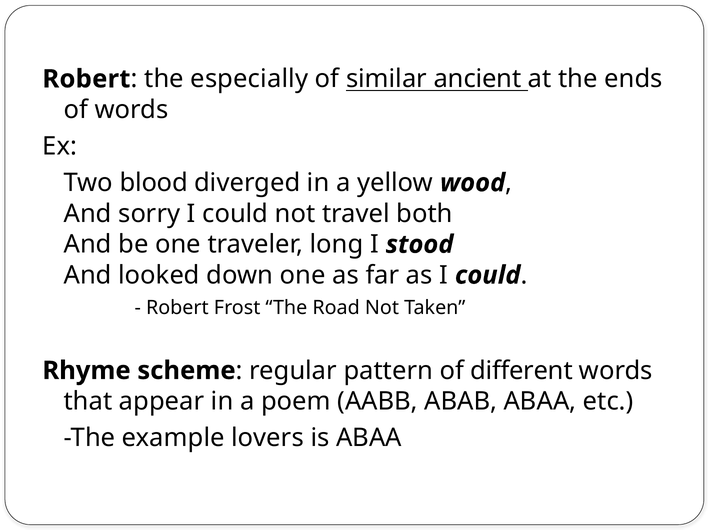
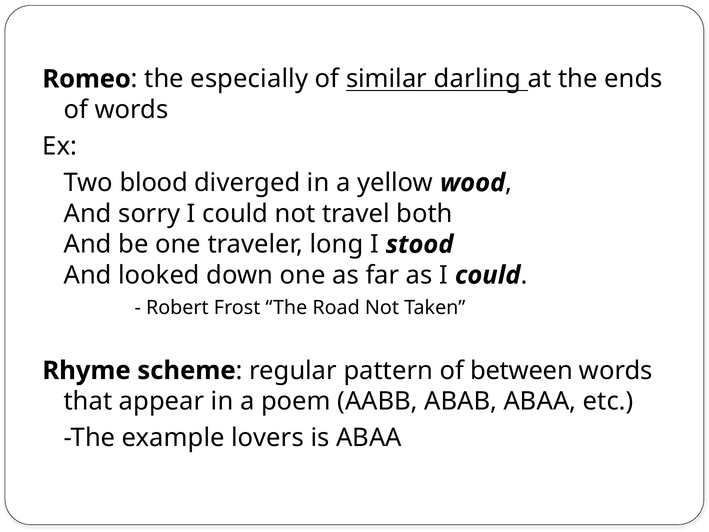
Robert: Robert -> Romeo (87, 79)
ancient: ancient -> darling (477, 79)
different: different -> between (522, 370)
